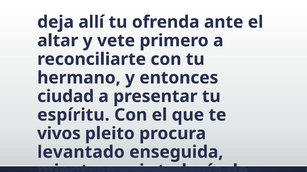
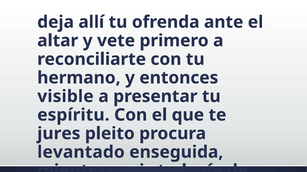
ciudad: ciudad -> visible (65, 97)
vivos: vivos -> jures (59, 134)
